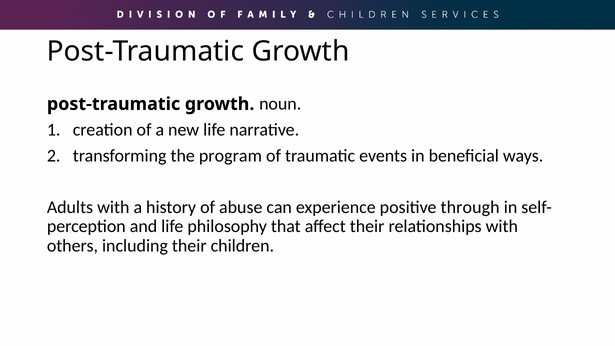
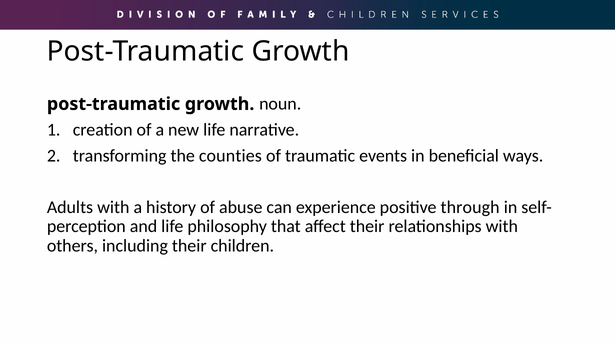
program: program -> counties (230, 156)
